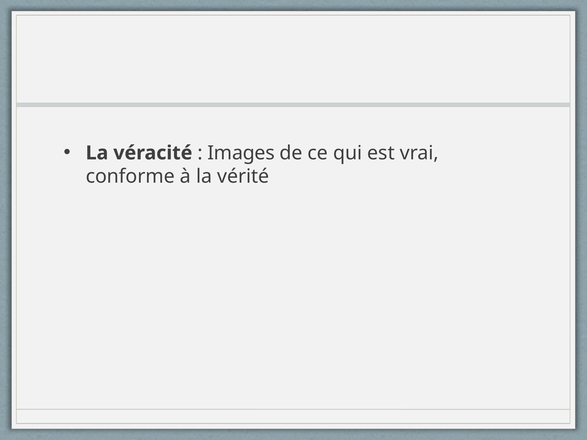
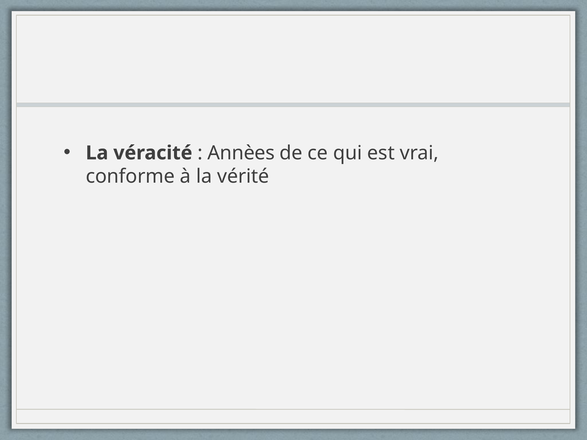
Images: Images -> Annèes (241, 153)
